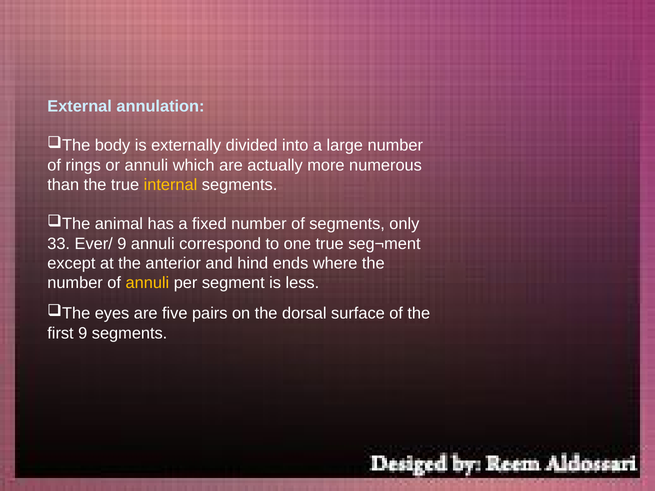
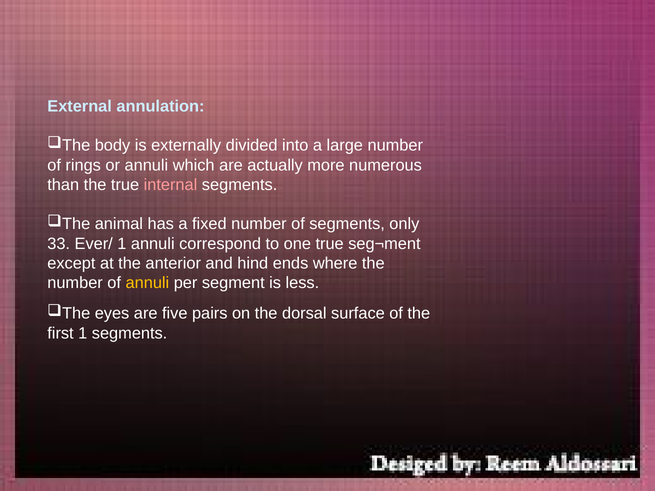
internal colour: yellow -> pink (170, 185)
Ever/ 9: 9 -> 1 (122, 244)
first 9: 9 -> 1 (83, 333)
